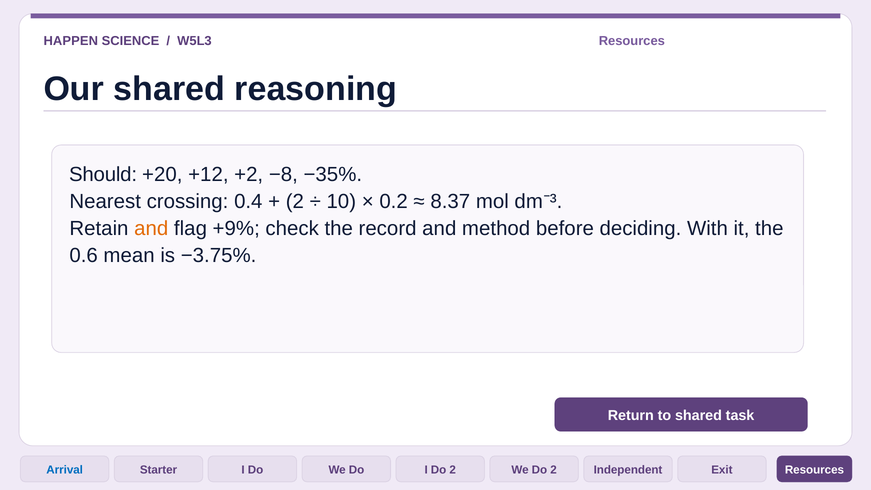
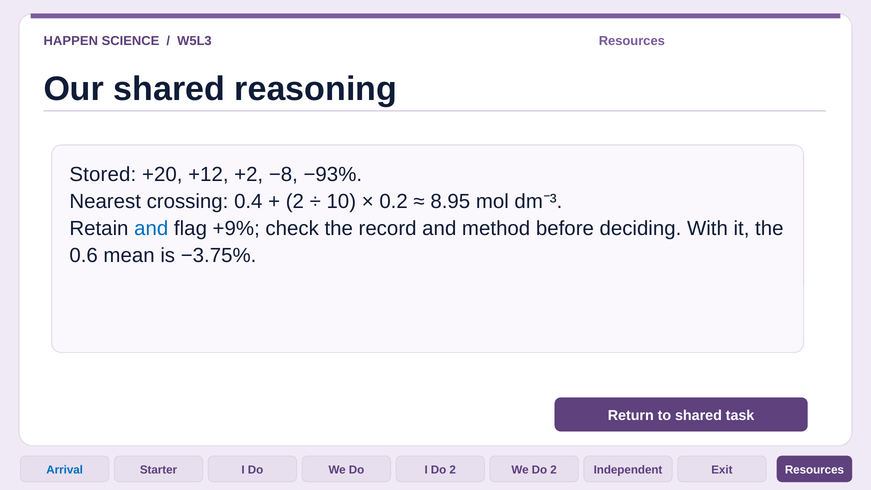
Should: Should -> Stored (103, 175)
−35%: −35% -> −93% (333, 175)
8.37: 8.37 -> 8.95 (450, 202)
and colour: orange -> blue (151, 229)
